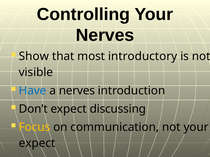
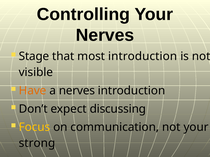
Show: Show -> Stage (34, 56)
most introductory: introductory -> introduction (143, 56)
Have colour: blue -> orange (33, 91)
expect: expect -> strong (37, 144)
